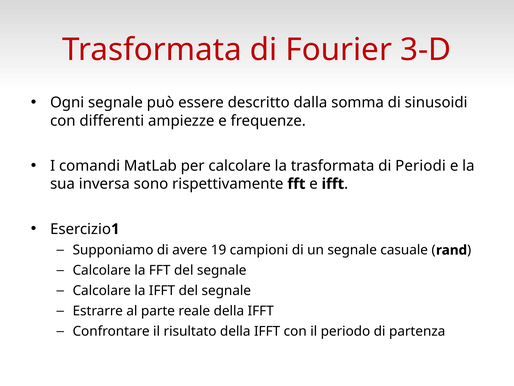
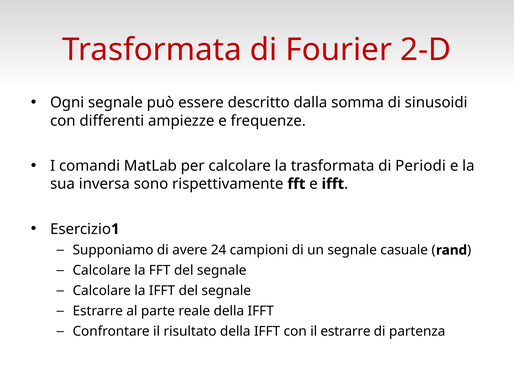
3-D: 3-D -> 2-D (426, 50)
19: 19 -> 24 (219, 250)
il periodo: periodo -> estrarre (346, 331)
